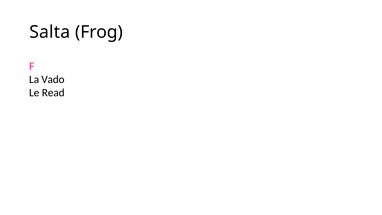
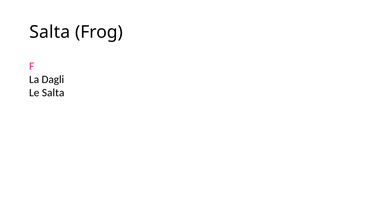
Vado: Vado -> Dagli (53, 79)
Le Read: Read -> Salta (53, 93)
